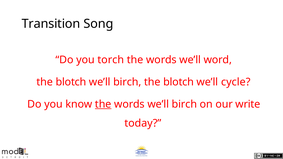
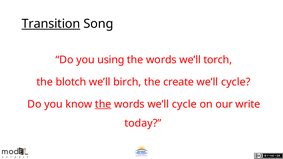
Transition underline: none -> present (51, 24)
torch: torch -> using (111, 60)
word: word -> torch (218, 60)
blotch: blotch -> create (179, 82)
words we’ll birch: birch -> cycle (184, 104)
